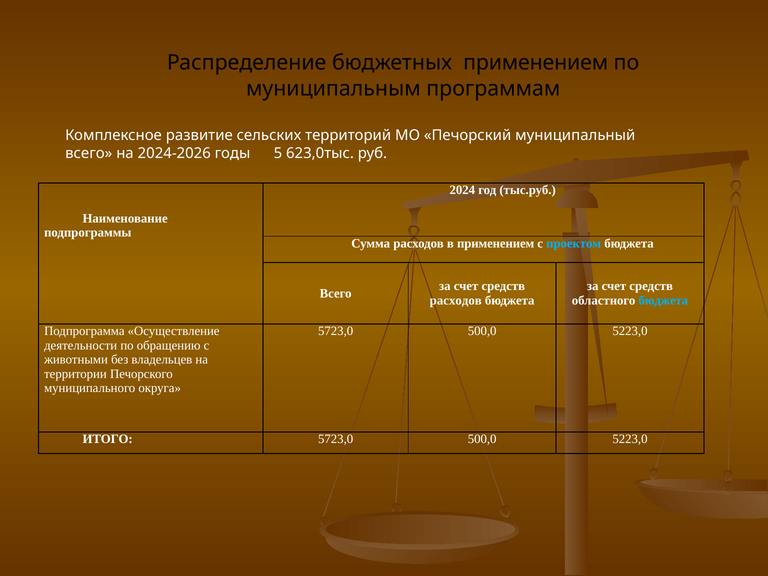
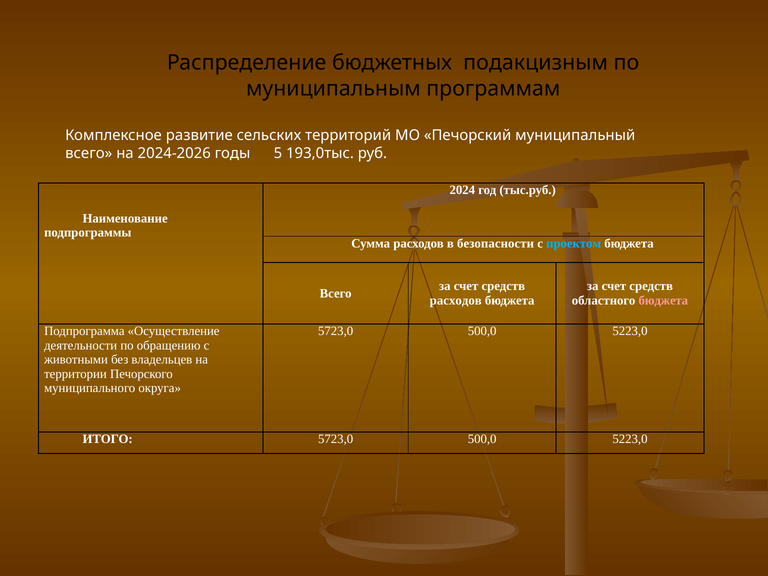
бюджетных применением: применением -> подакцизным (536, 63)
623,0тыс: 623,0тыс -> 193,0тыс (320, 153)
в применением: применением -> безопасности (496, 243)
бюджета colour: light blue -> pink (663, 300)
